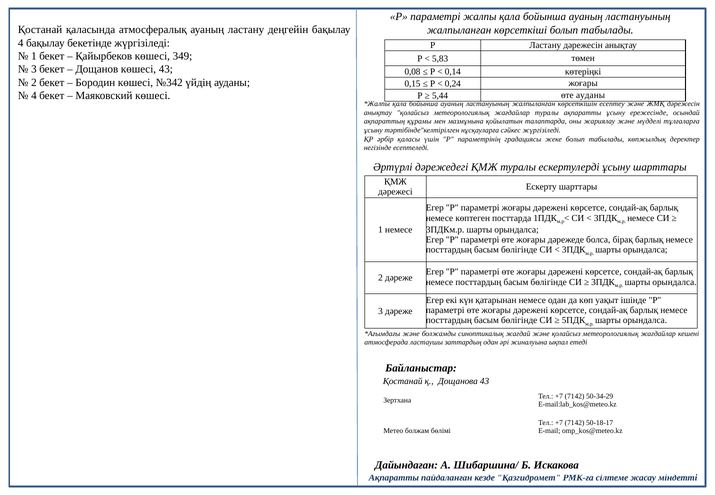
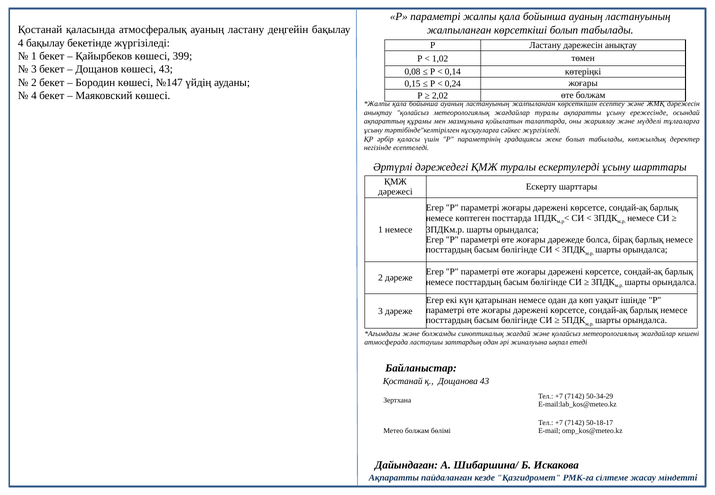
349: 349 -> 399 (182, 56)
5,83: 5,83 -> 1,02 (440, 59)
№342: №342 -> №147 (169, 83)
5,44: 5,44 -> 2,02 (440, 96)
өте ауданы: ауданы -> болжам (591, 95)
